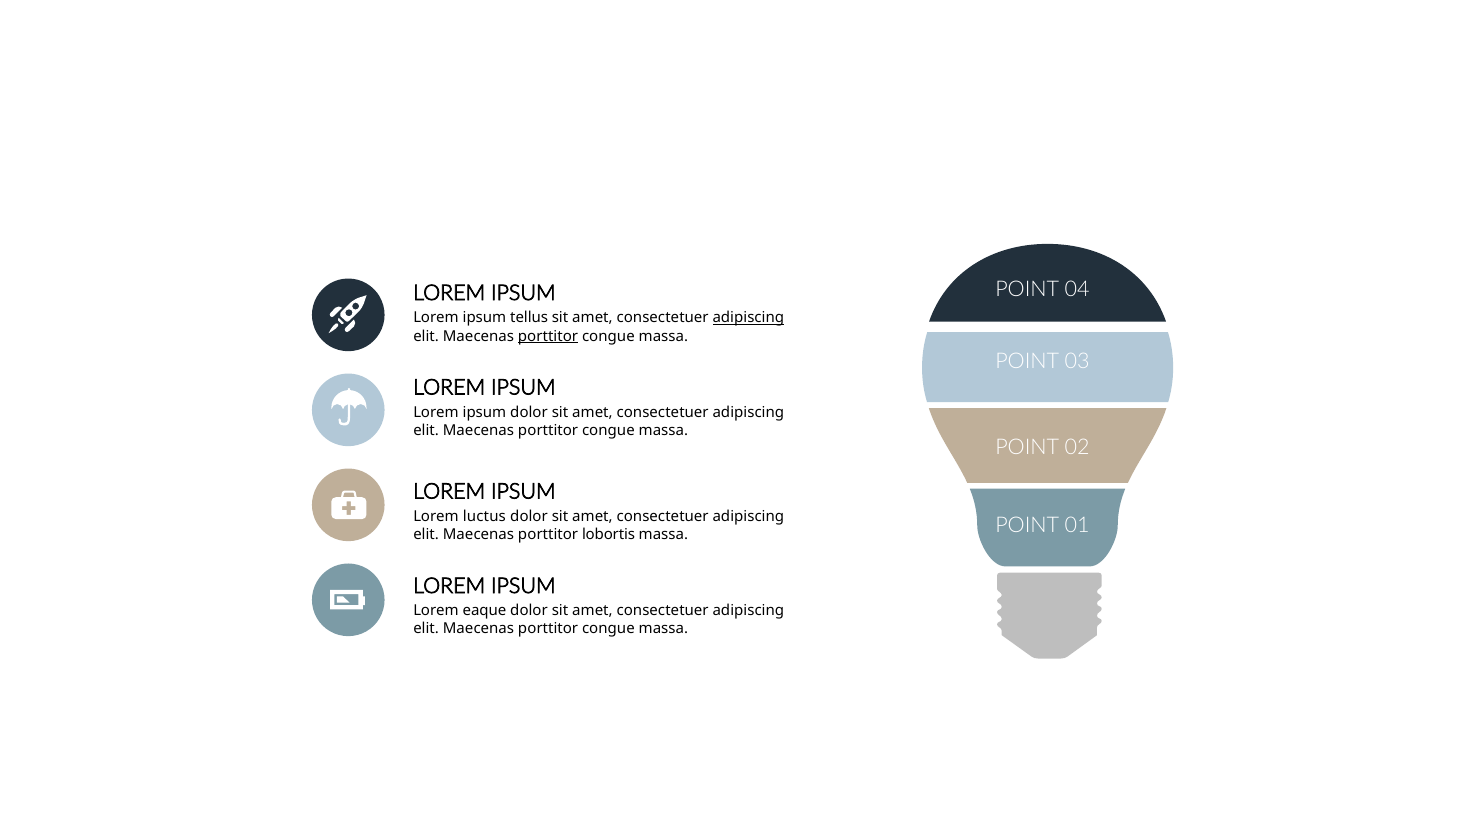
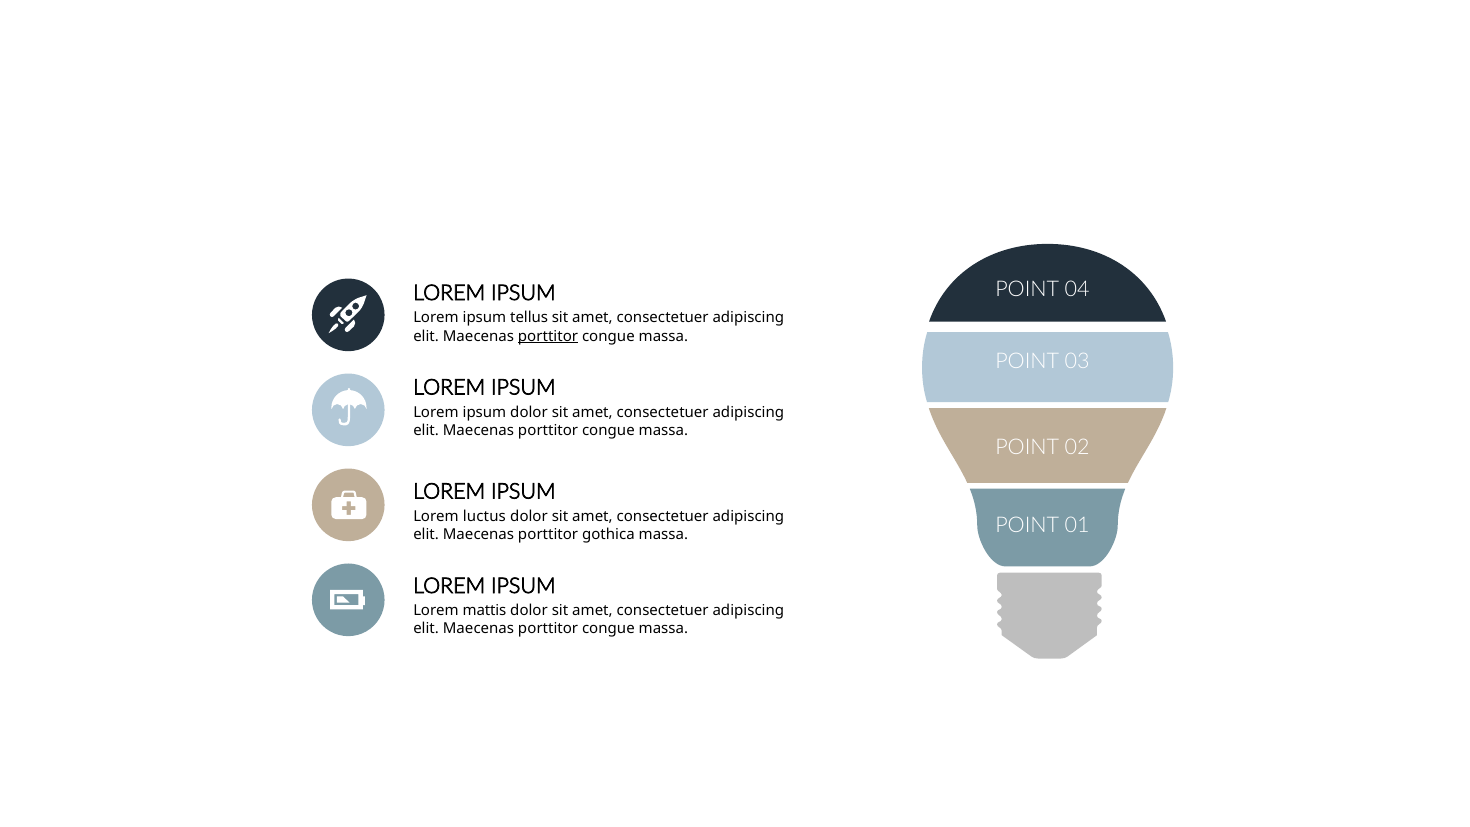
adipiscing underline: present -> none (748, 318)
lobortis: lobortis -> gothica (608, 534)
eaque: eaque -> mattis (485, 611)
